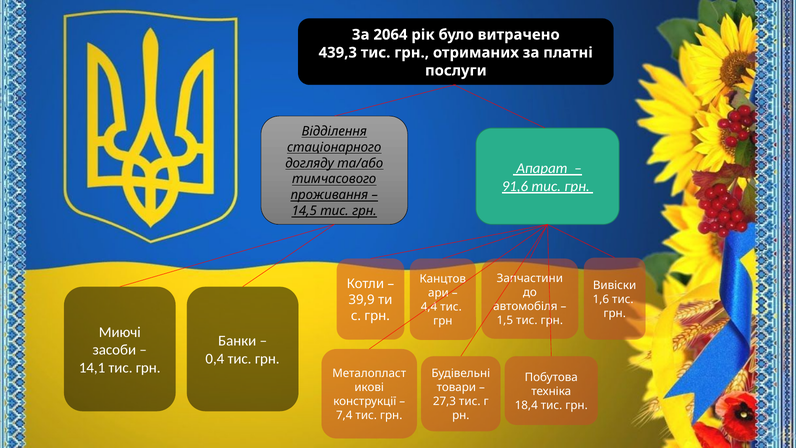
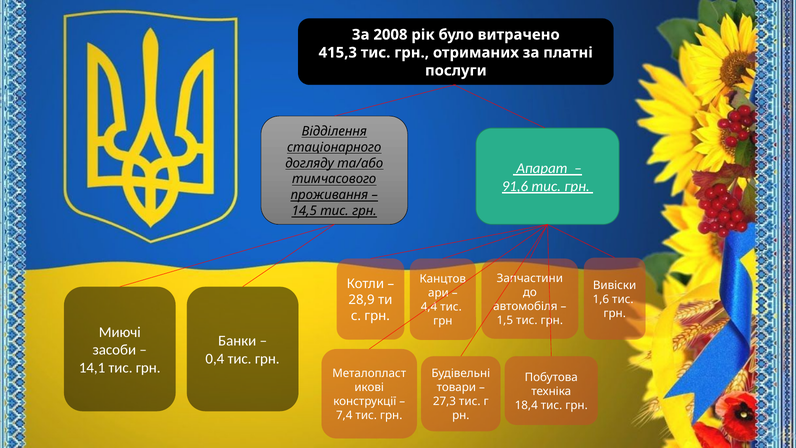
2064: 2064 -> 2008 (390, 35)
439,3: 439,3 -> 415,3 (338, 53)
39,9: 39,9 -> 28,9 (362, 300)
